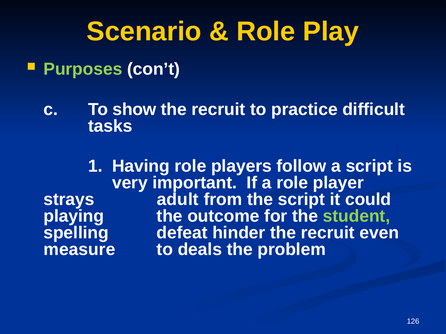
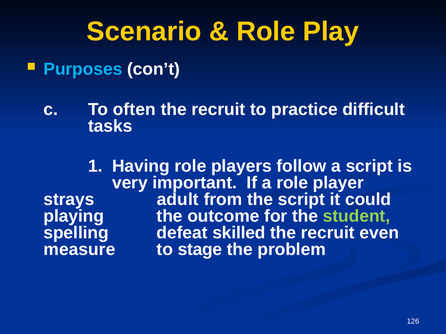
Purposes colour: light green -> light blue (83, 69)
show: show -> often (134, 110)
hinder: hinder -> skilled (239, 233)
deals: deals -> stage (200, 250)
